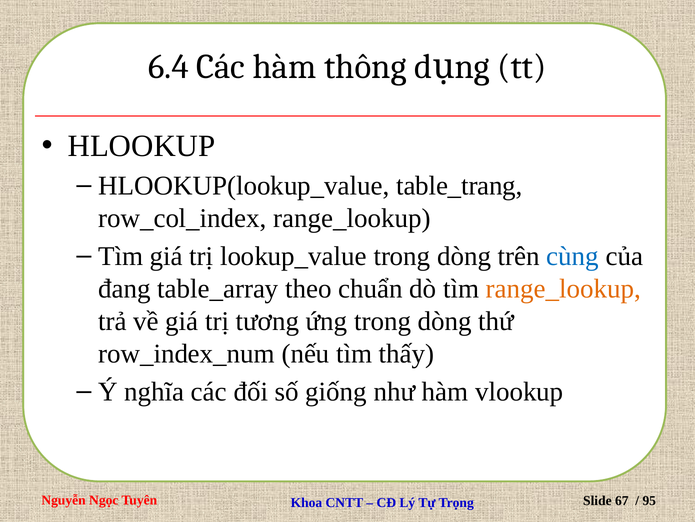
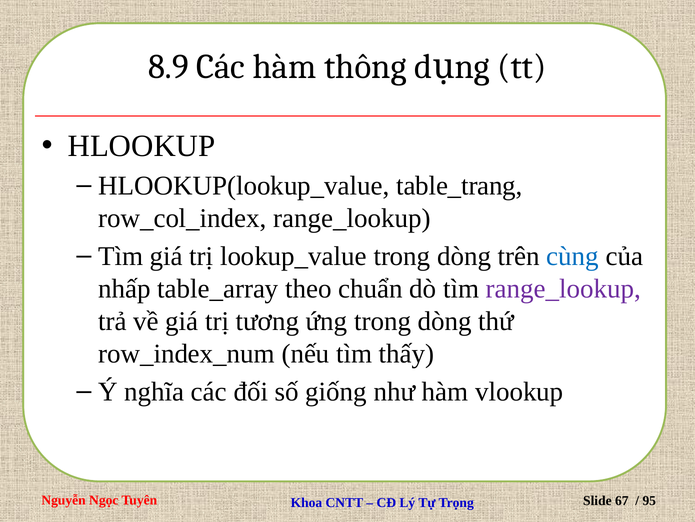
6.4: 6.4 -> 8.9 (168, 67)
đang: đang -> nhấp (124, 288)
range_lookup colour: orange -> purple (563, 288)
